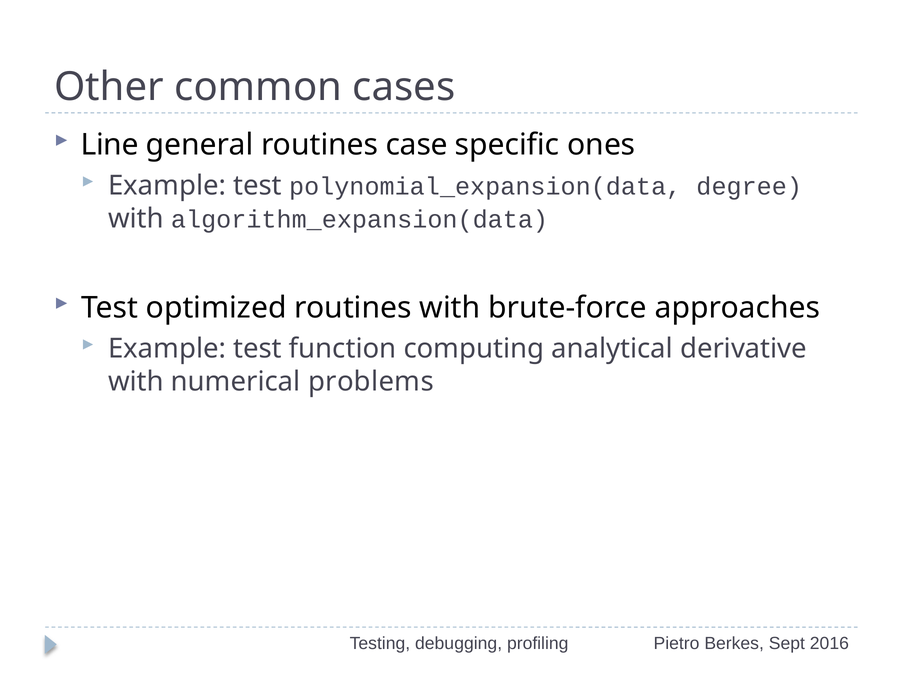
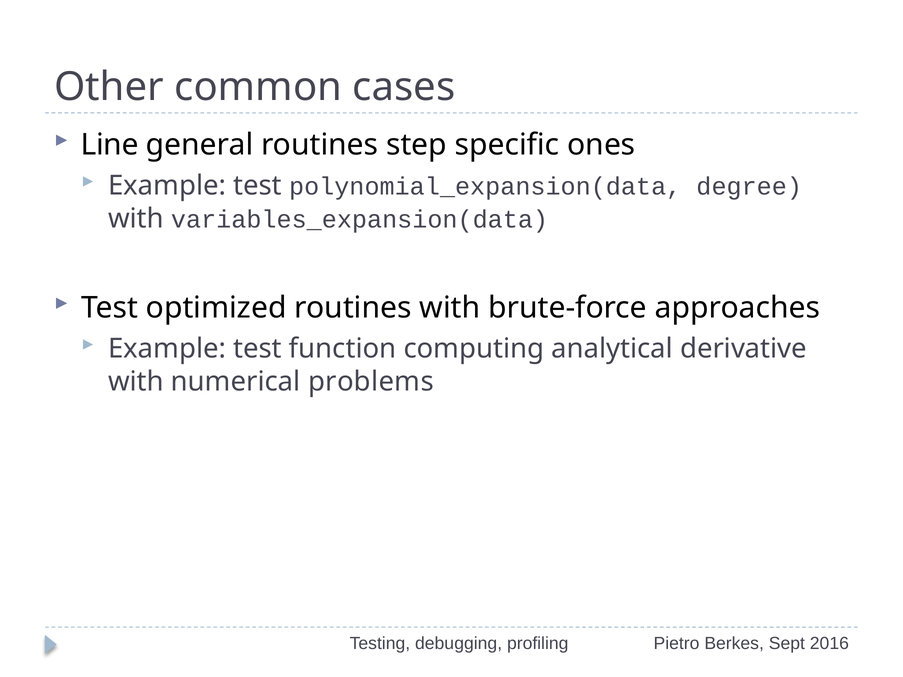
case: case -> step (417, 145)
algorithm_expansion(data: algorithm_expansion(data -> variables_expansion(data (360, 220)
